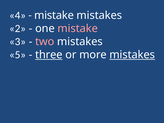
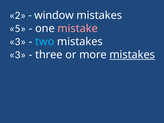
4: 4 -> 2 (18, 15)
mistake: mistake -> window (54, 15)
2: 2 -> 5 (18, 29)
two colour: pink -> light blue (45, 42)
5: 5 -> 3 (18, 55)
three underline: present -> none (49, 55)
